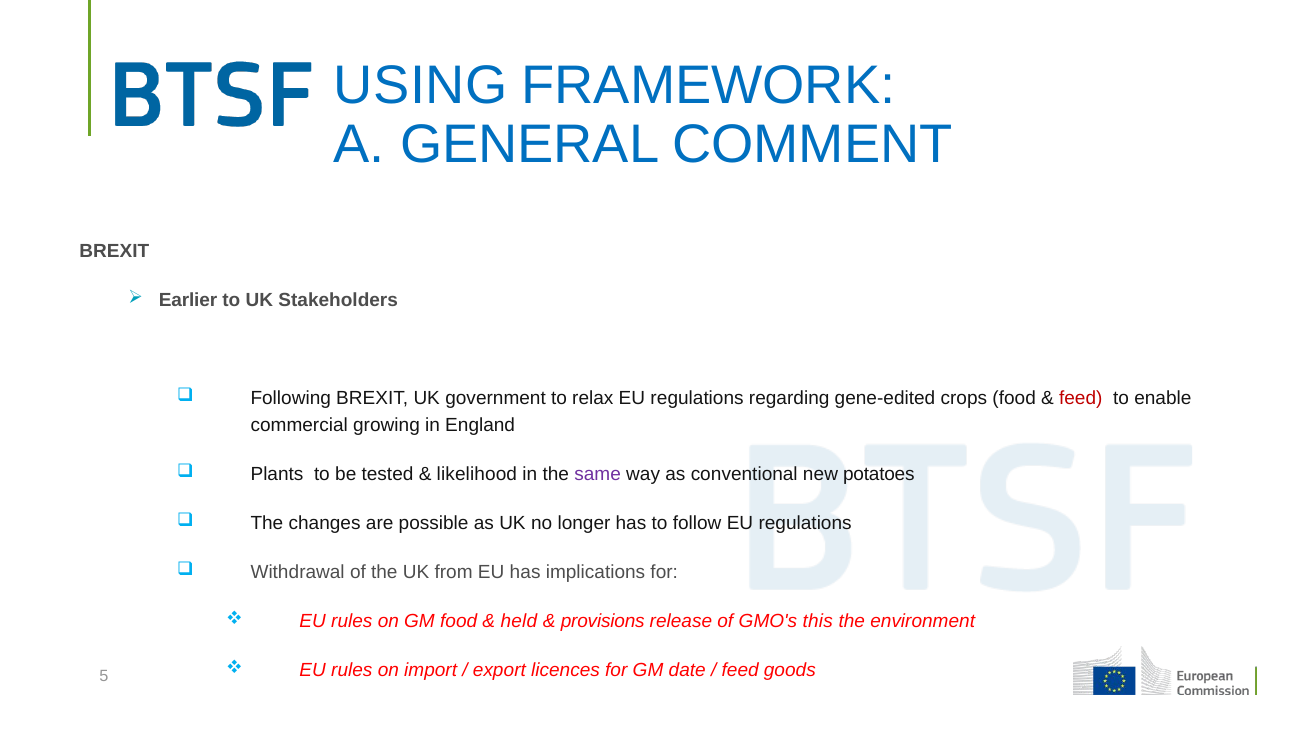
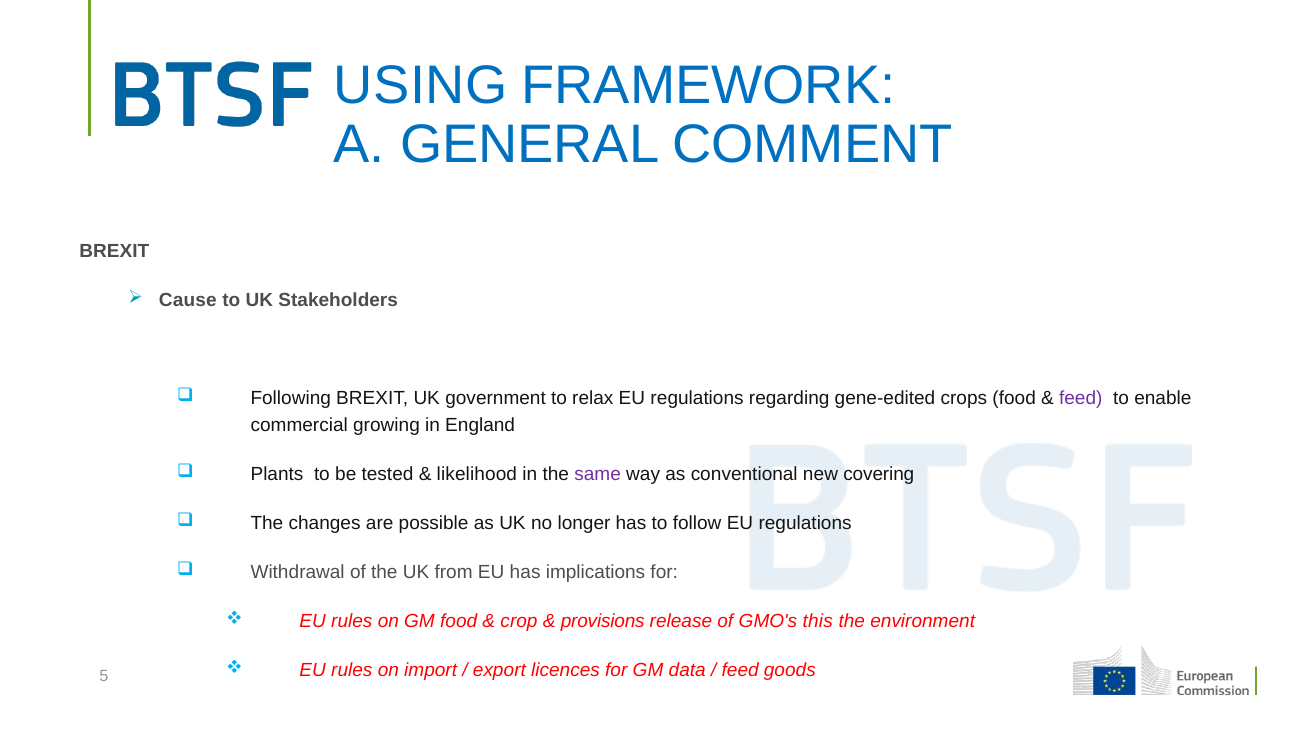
Earlier: Earlier -> Cause (188, 300)
feed colour: red -> purple (1081, 398)
potatoes: potatoes -> covering (879, 475)
held: held -> crop (519, 622)
date: date -> data (687, 671)
